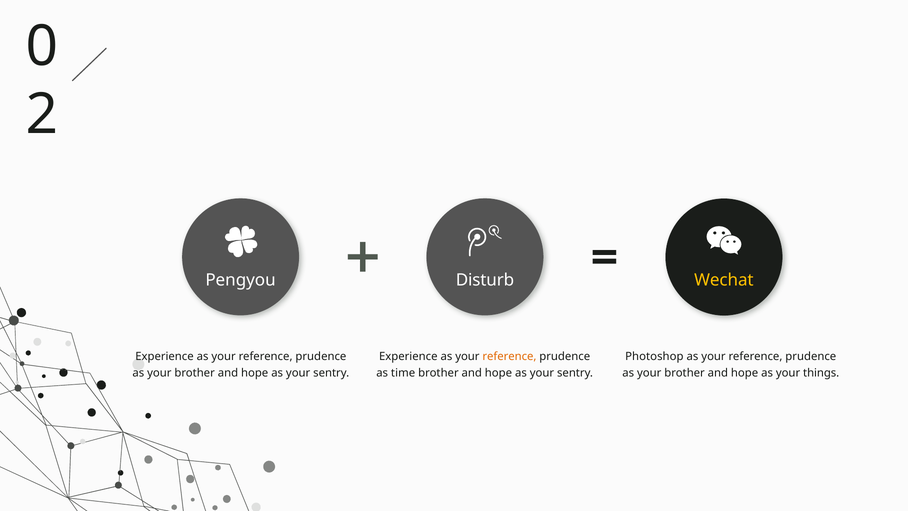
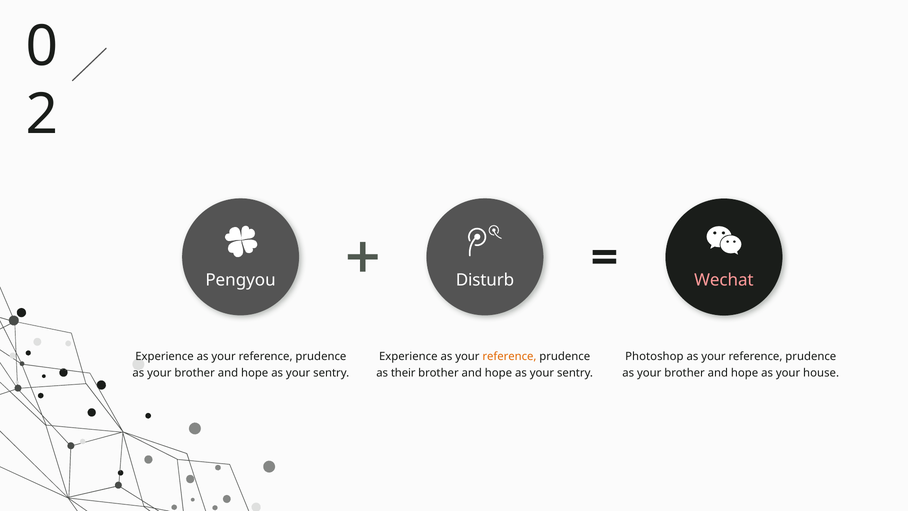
Wechat colour: yellow -> pink (724, 280)
time: time -> their (403, 373)
things: things -> house (821, 373)
